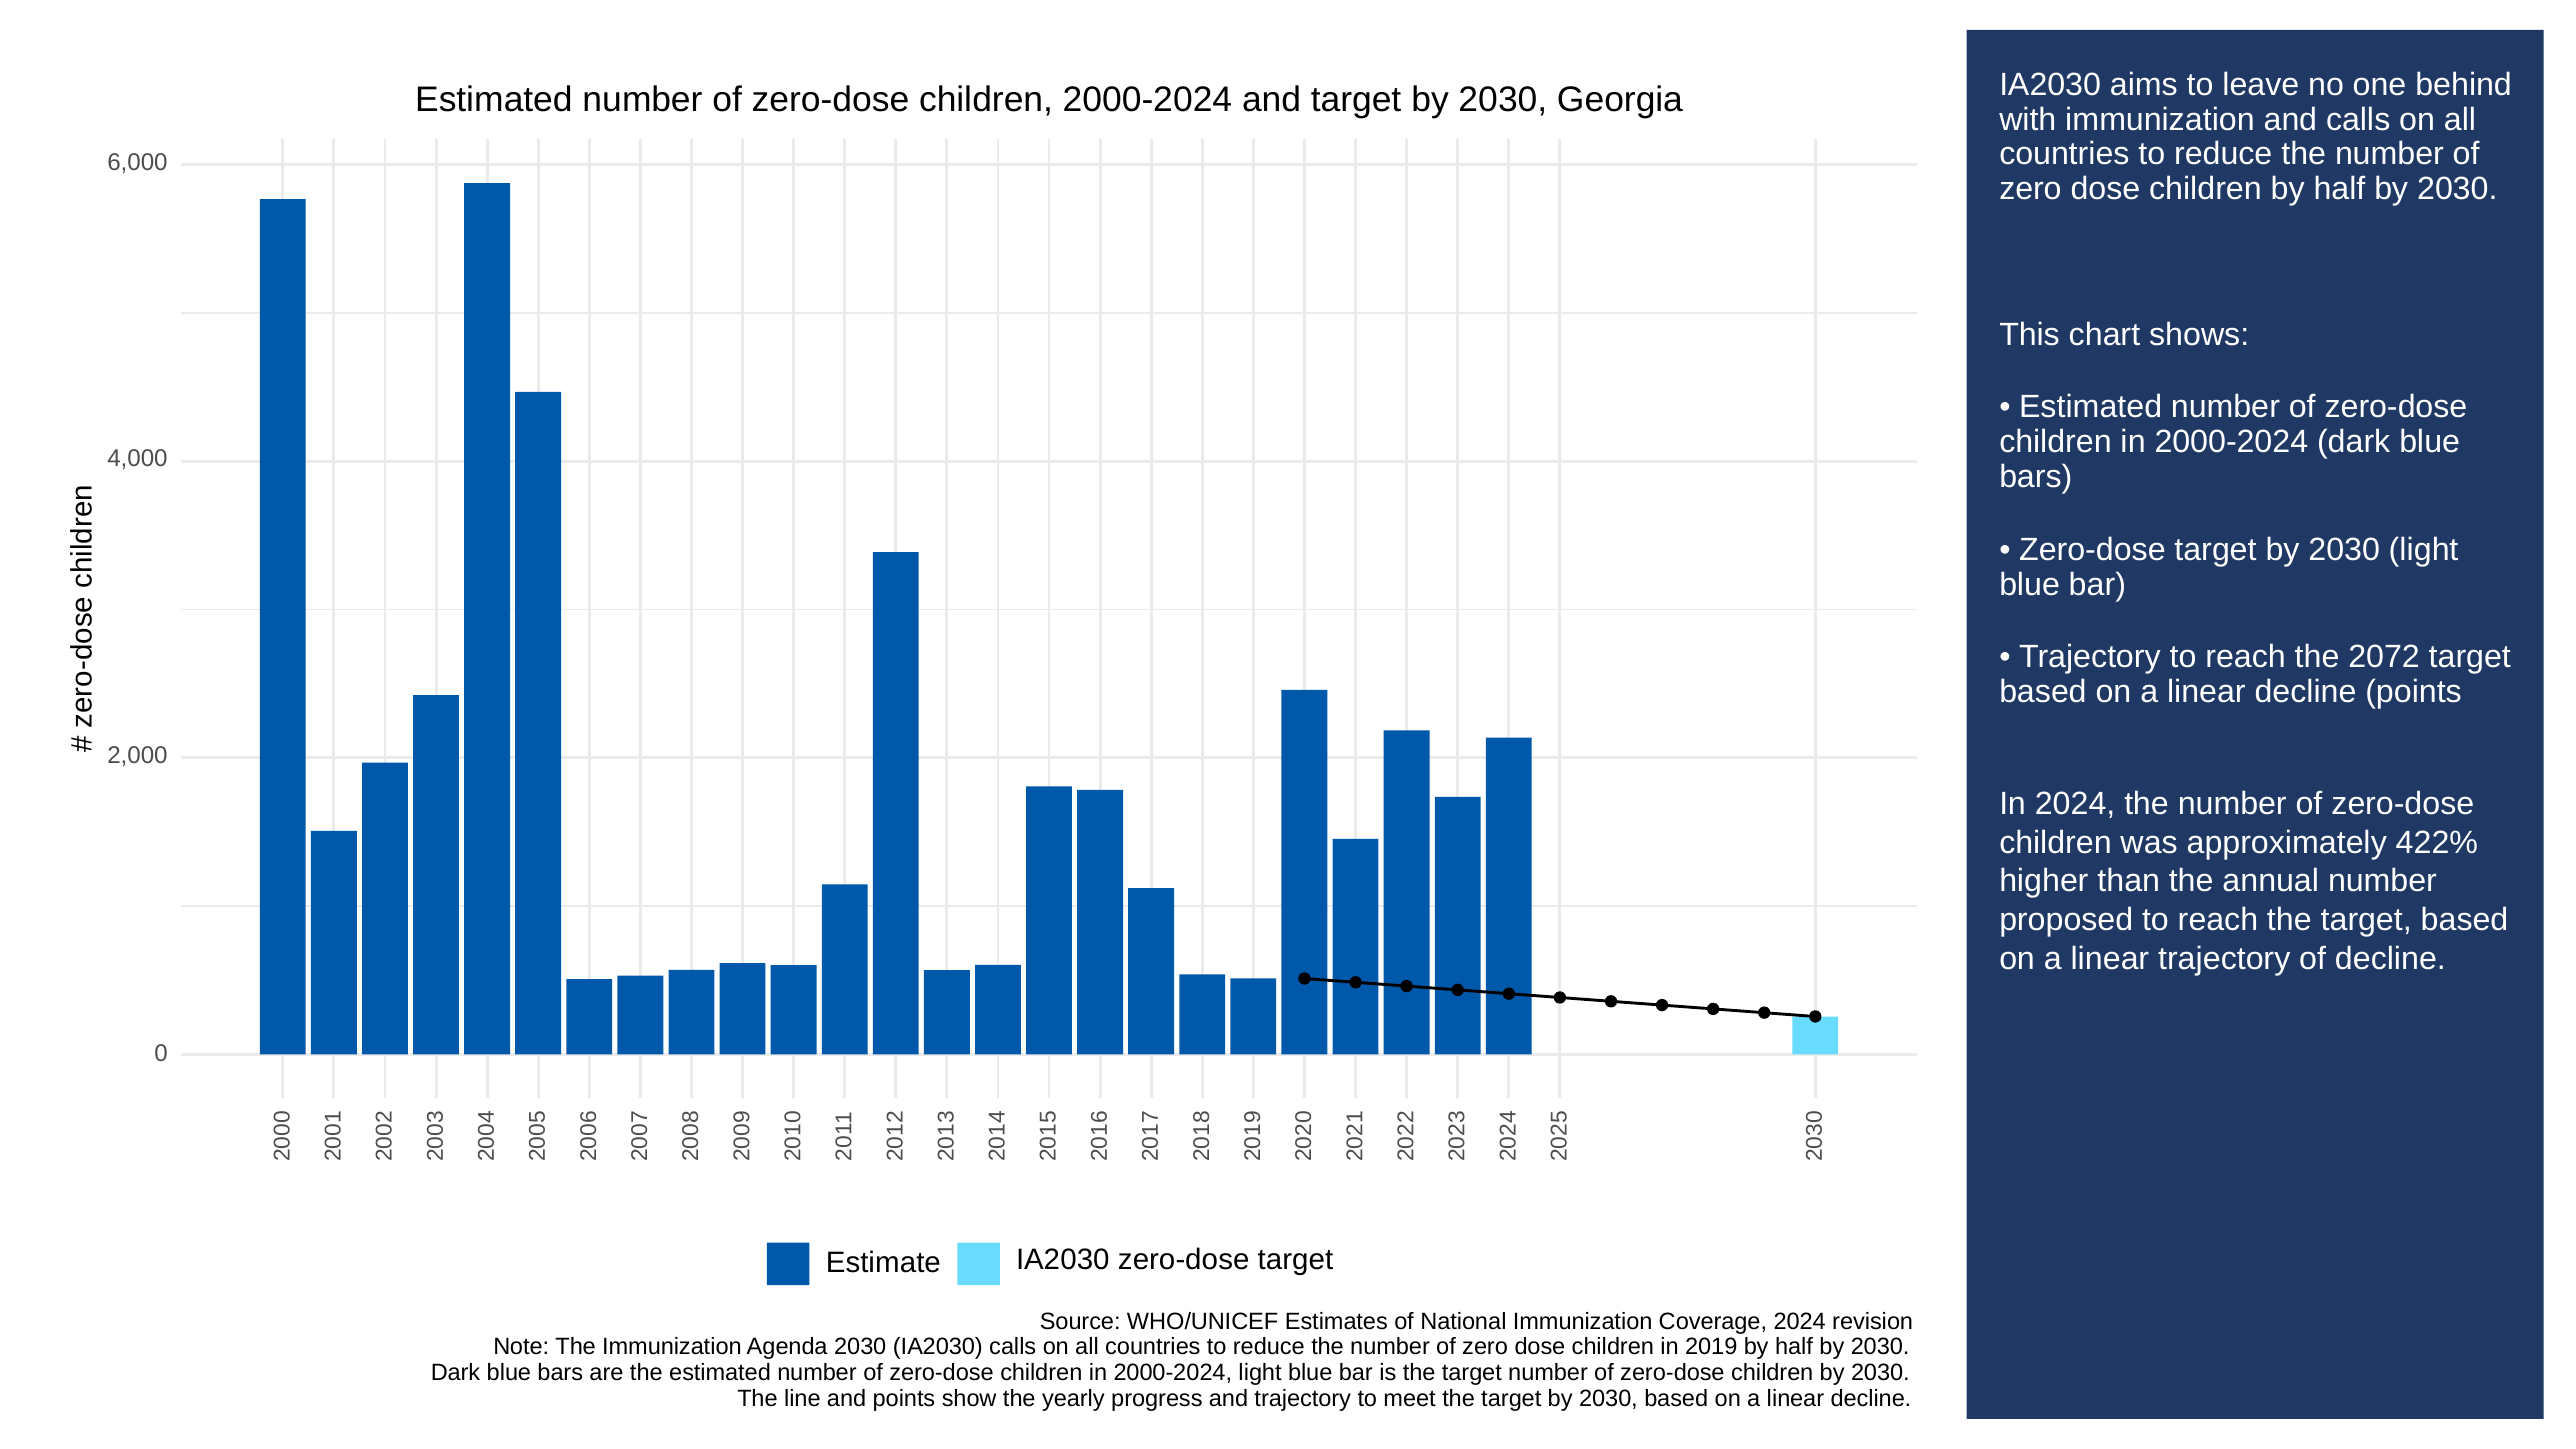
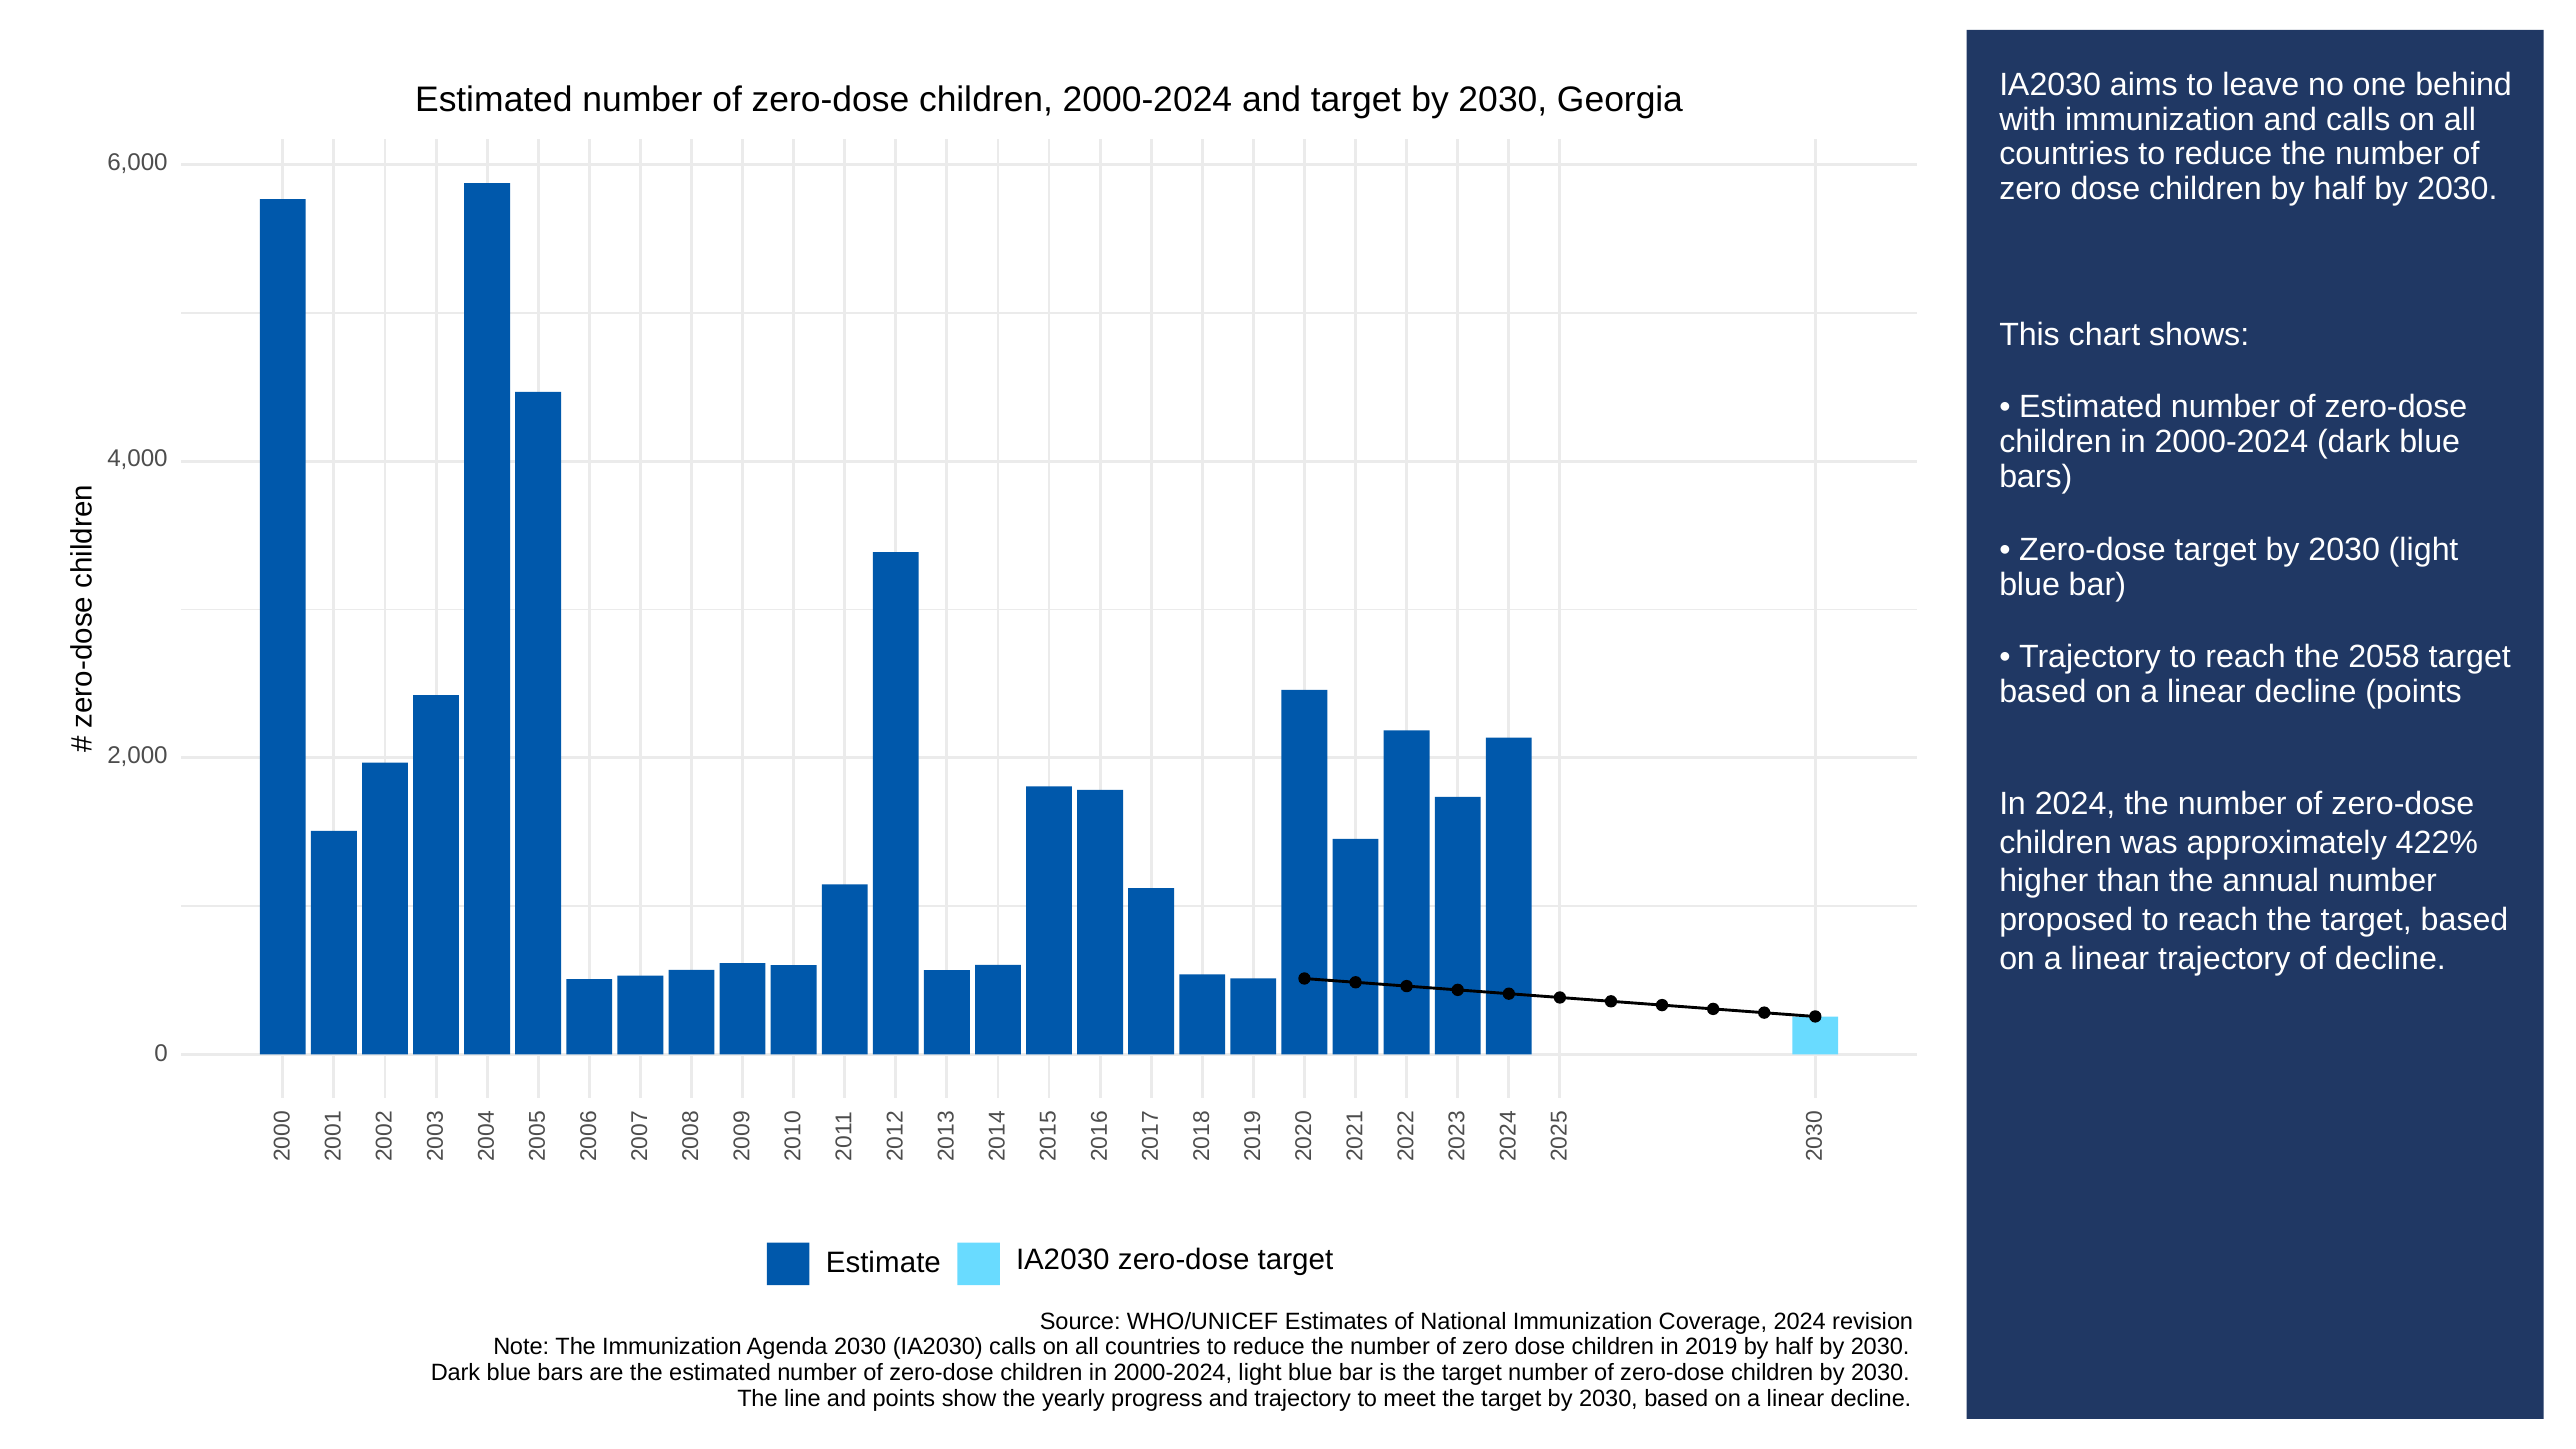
2072: 2072 -> 2058 (2384, 657)
